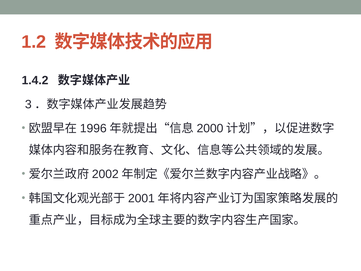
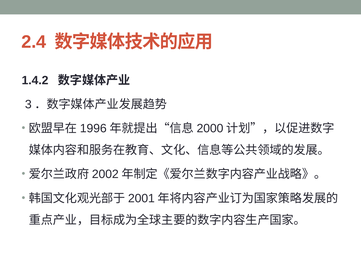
1.2: 1.2 -> 2.4 (34, 42)
